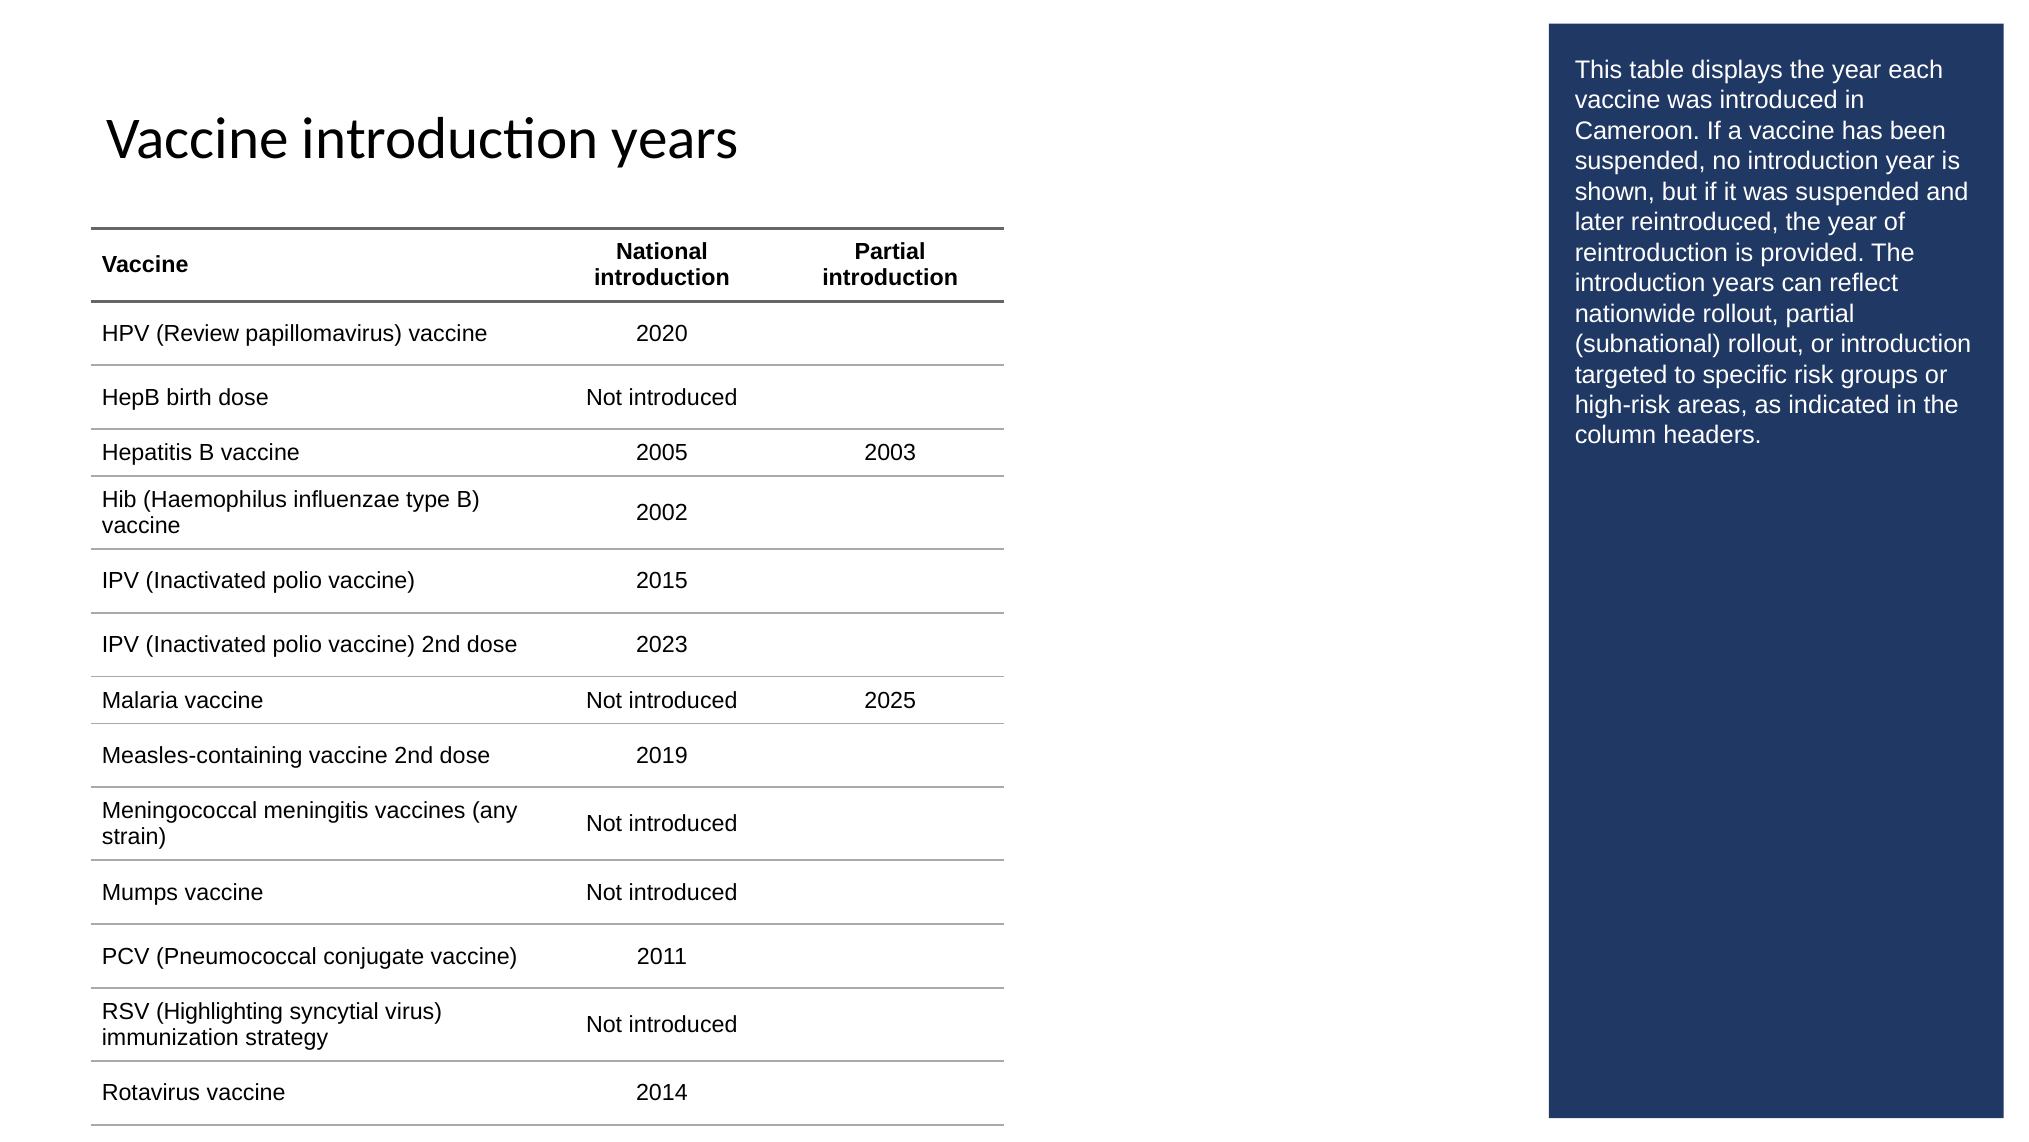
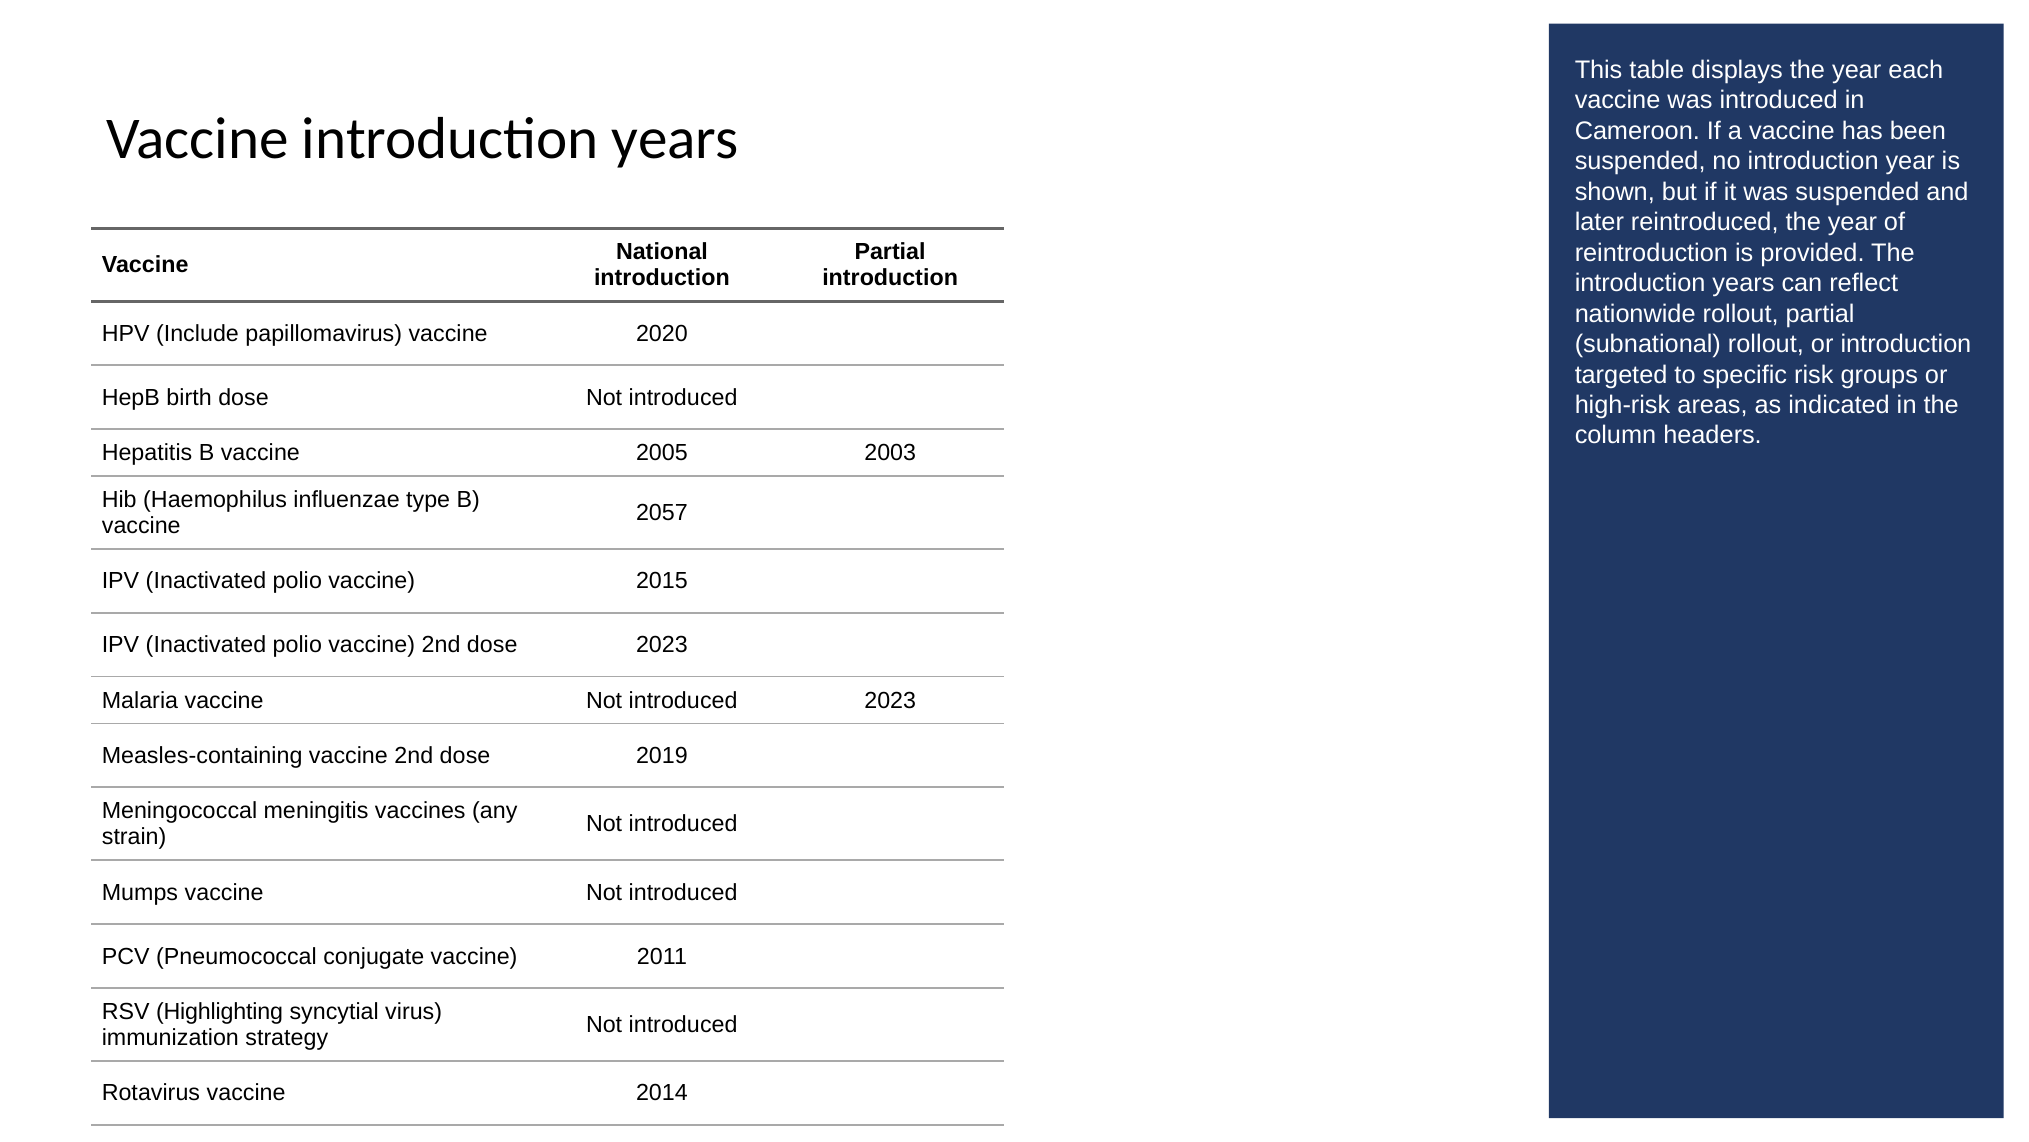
Review: Review -> Include (197, 333)
2002: 2002 -> 2057 (662, 513)
introduced 2025: 2025 -> 2023 (890, 700)
